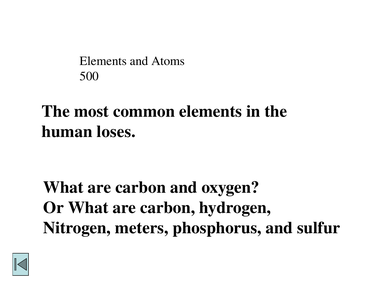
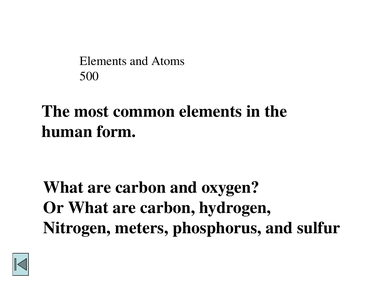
loses: loses -> form (116, 132)
